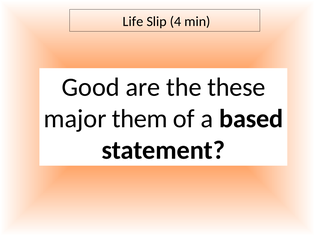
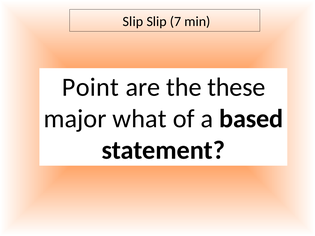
Life: Life -> Slip (133, 21)
4: 4 -> 7 (176, 21)
Good: Good -> Point (90, 87)
them: them -> what (140, 119)
